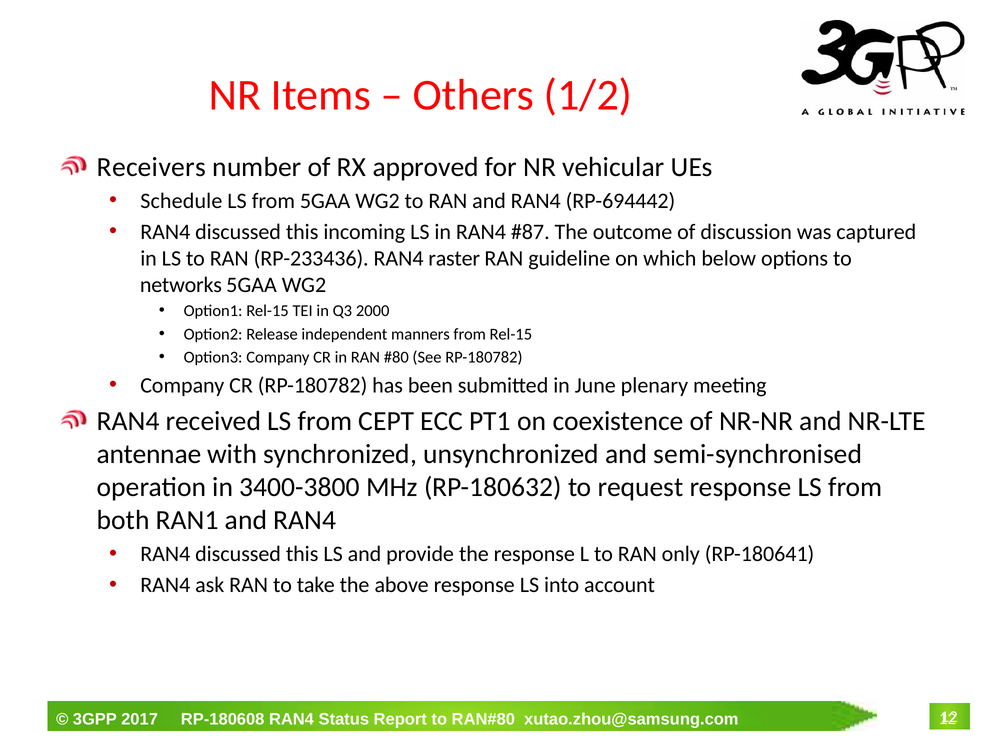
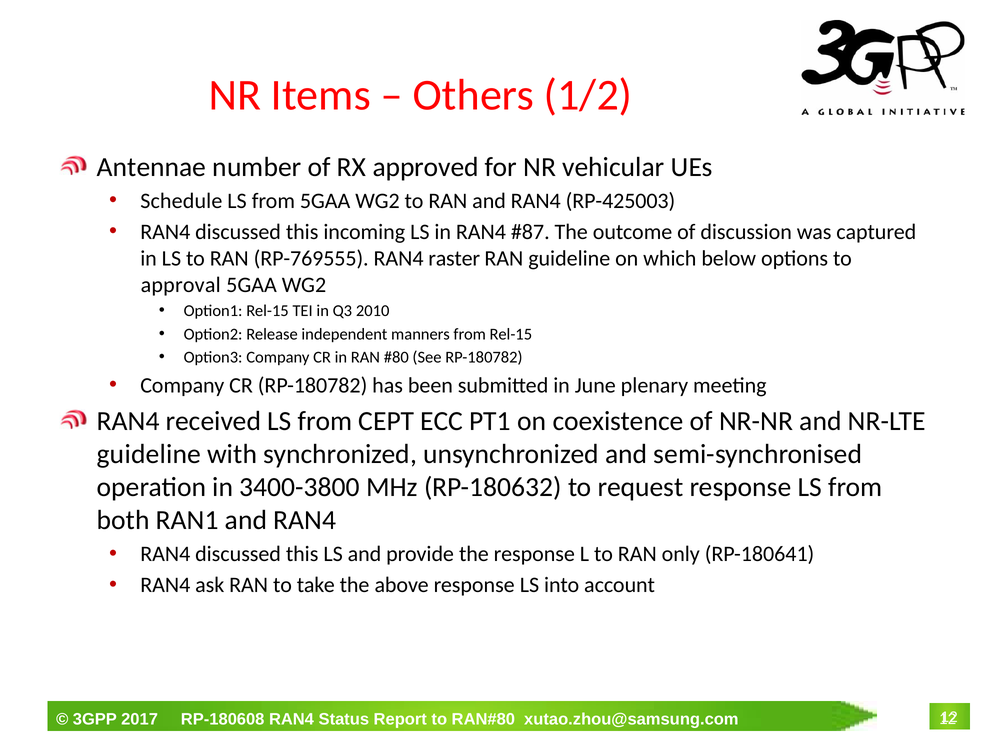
Receivers: Receivers -> Antennae (152, 167)
RP-694442: RP-694442 -> RP-425003 (620, 201)
RP-233436: RP-233436 -> RP-769555 (311, 258)
networks: networks -> approval (181, 285)
2000: 2000 -> 2010 (373, 311)
antennae: antennae -> guideline (149, 454)
